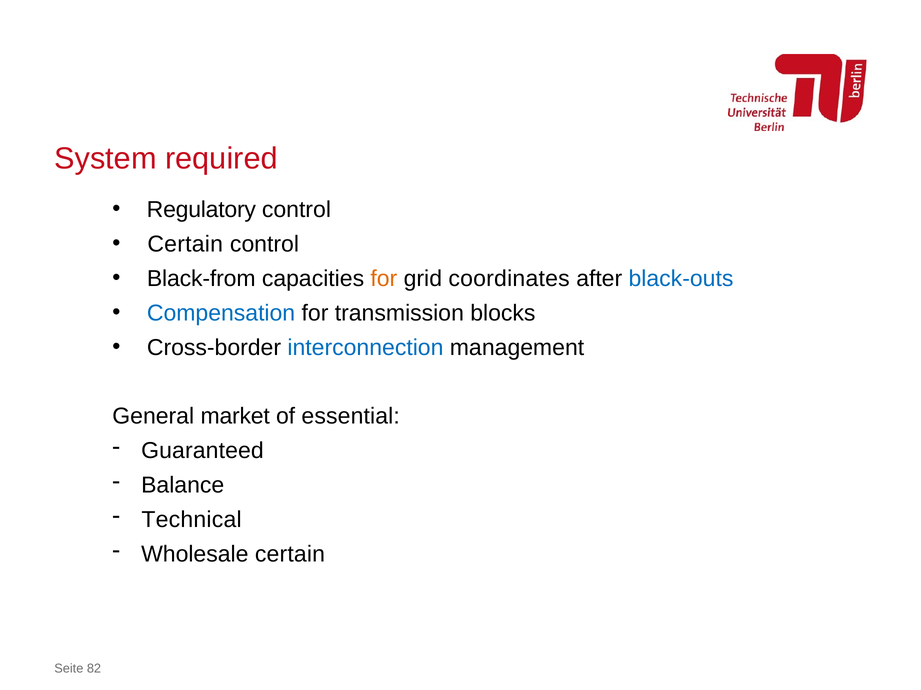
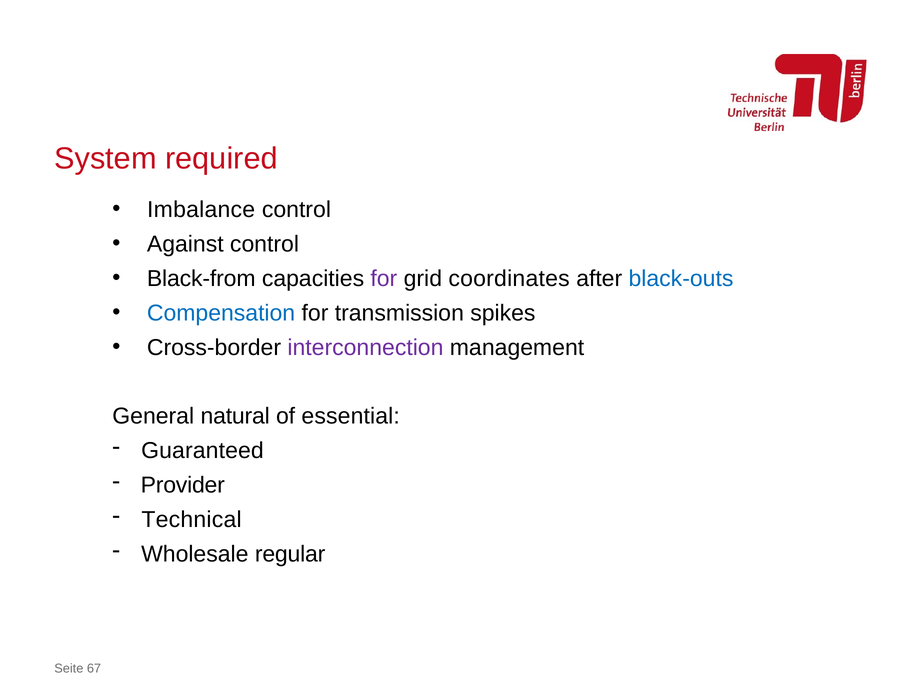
Regulatory: Regulatory -> Imbalance (201, 210)
Certain: Certain -> Against (185, 244)
for colour: orange -> purple (384, 279)
blocks: blocks -> spikes (503, 313)
interconnection colour: blue -> purple (365, 348)
market: market -> natural (235, 417)
Balance: Balance -> Provider (183, 486)
Wholesale certain: certain -> regular (290, 555)
82: 82 -> 67 (94, 669)
